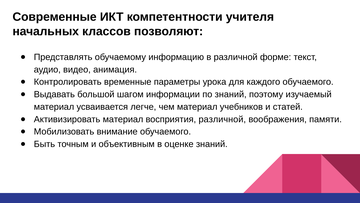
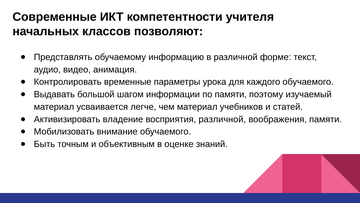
по знаний: знаний -> памяти (231, 94)
Активизировать материал: материал -> владение (123, 119)
